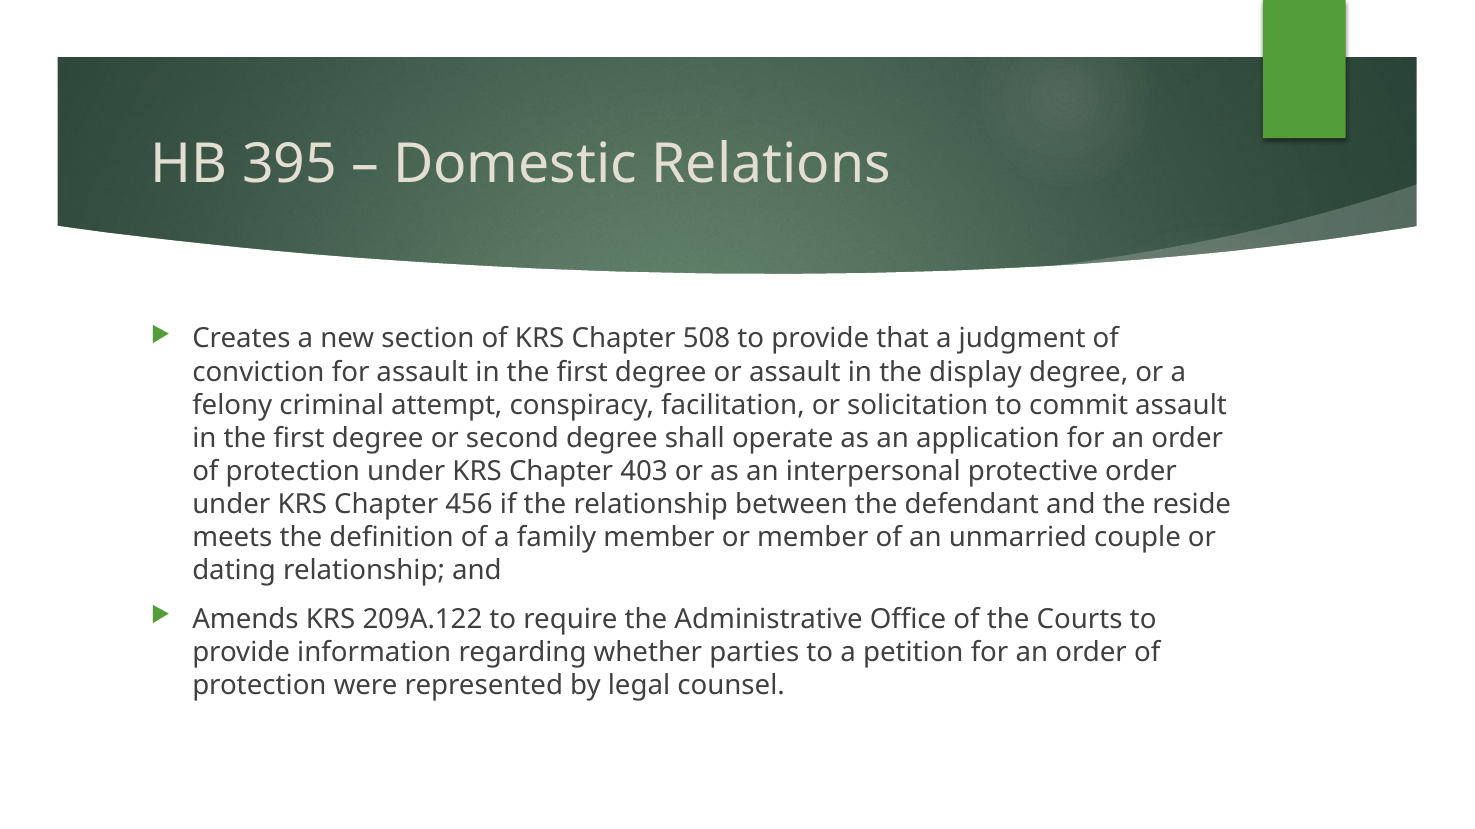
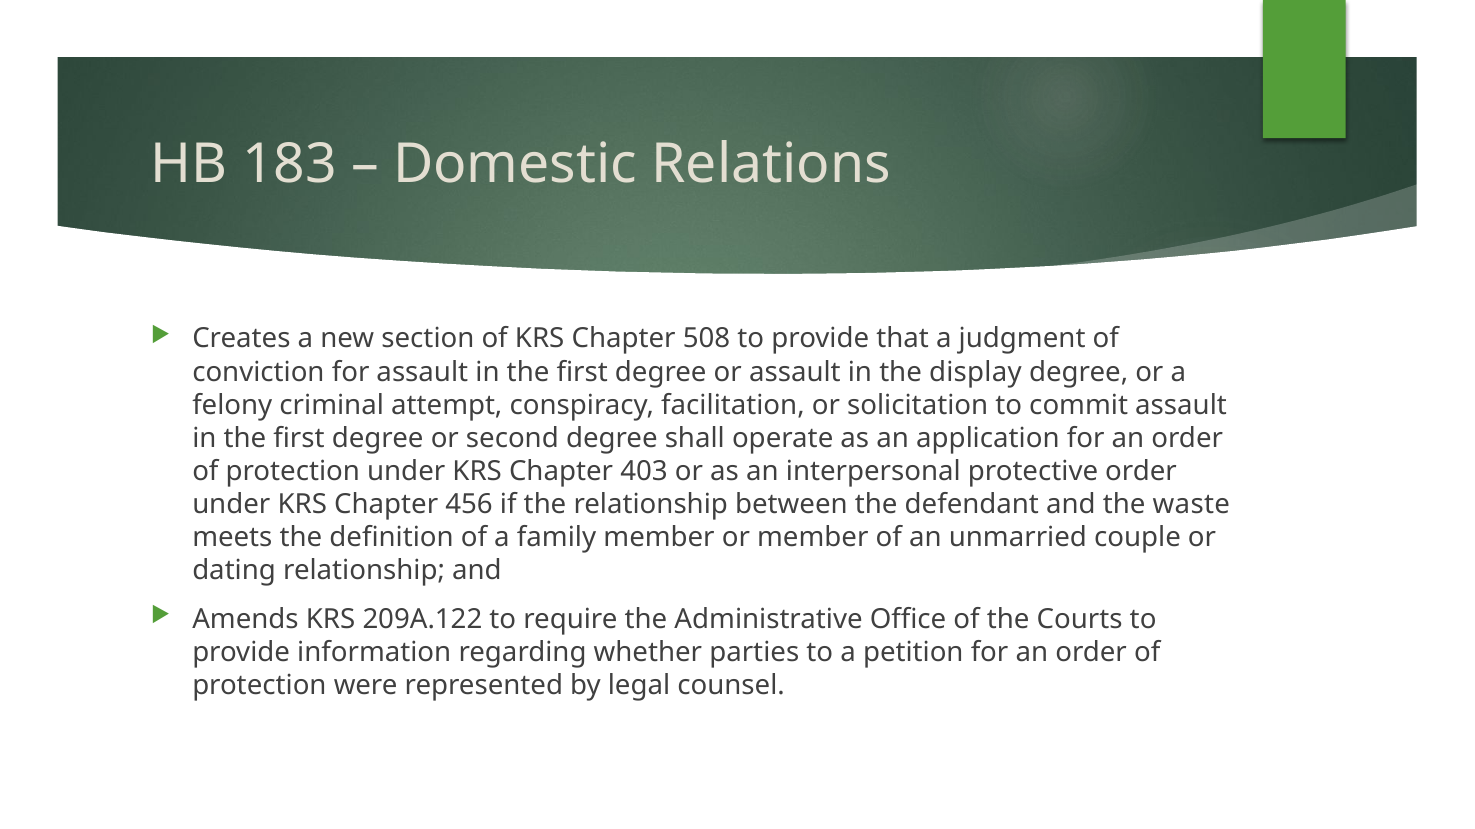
395: 395 -> 183 (289, 164)
reside: reside -> waste (1191, 505)
